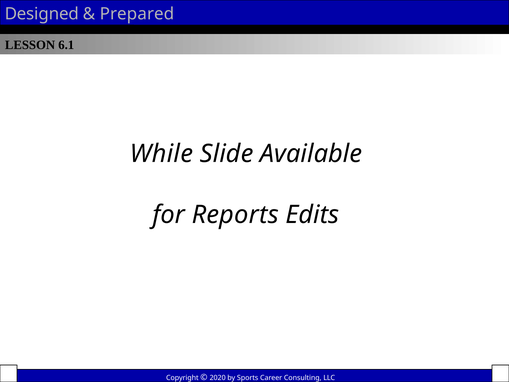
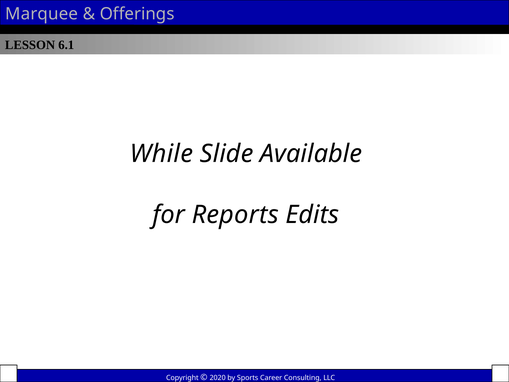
Designed: Designed -> Marquee (42, 14)
Prepared: Prepared -> Offerings (137, 14)
